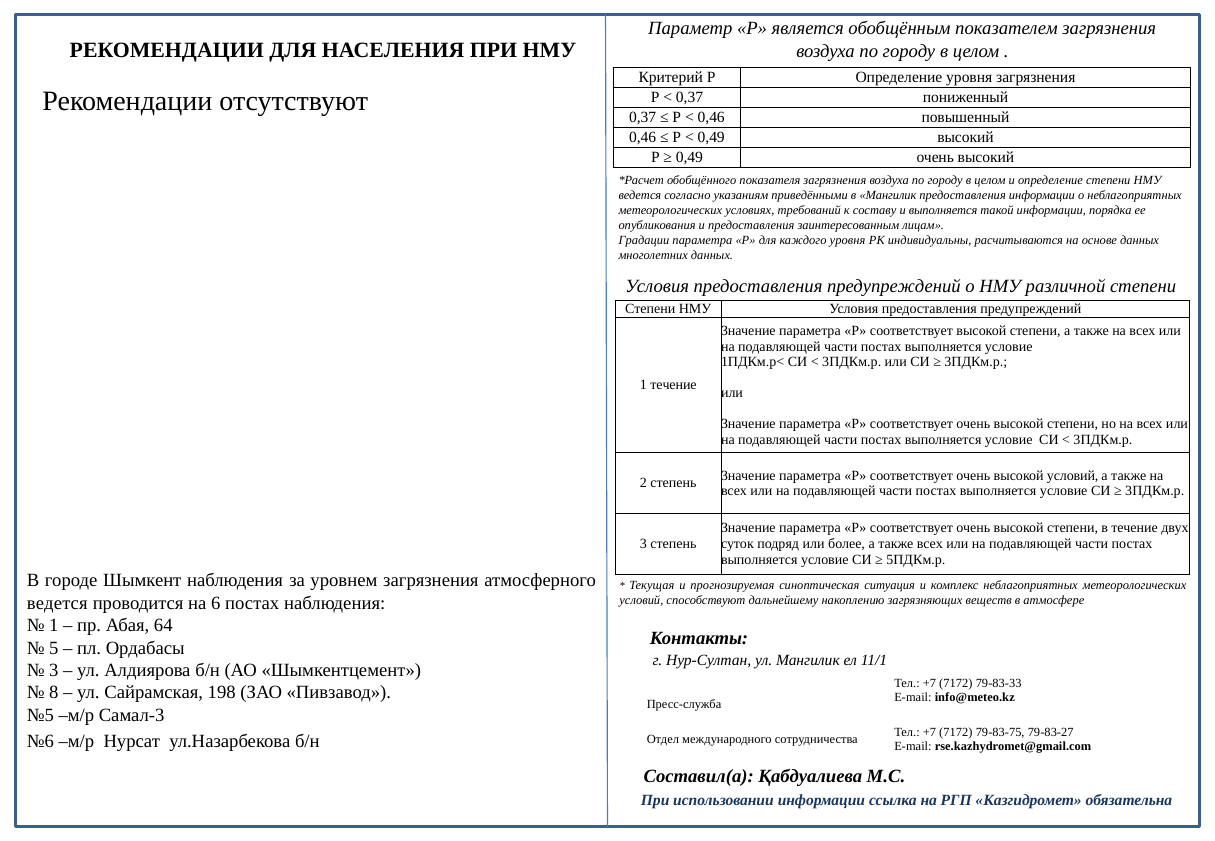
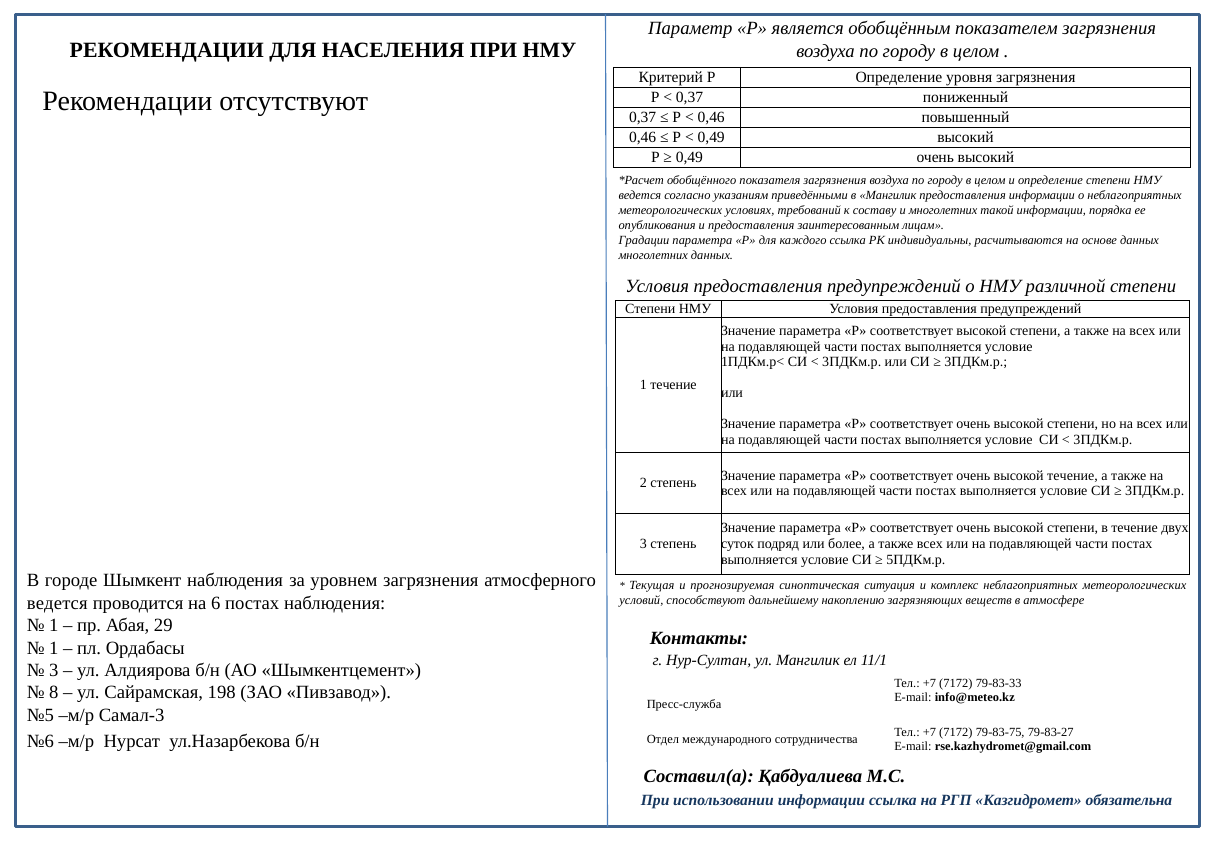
и выполняется: выполняется -> многолетних (943, 210)
каждого уровня: уровня -> ссылка (848, 240)
высокой условий: условий -> течение (1073, 475)
64: 64 -> 29 (163, 626)
5: 5 -> 1 (54, 648)
